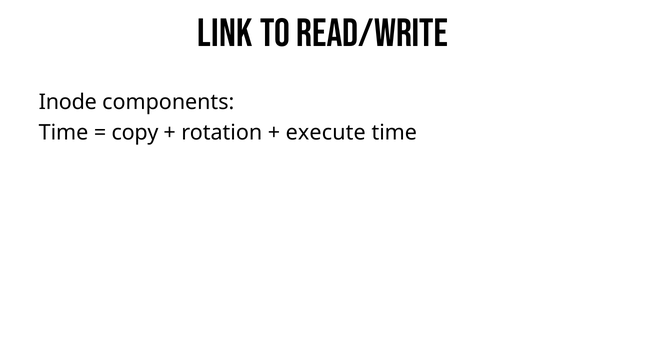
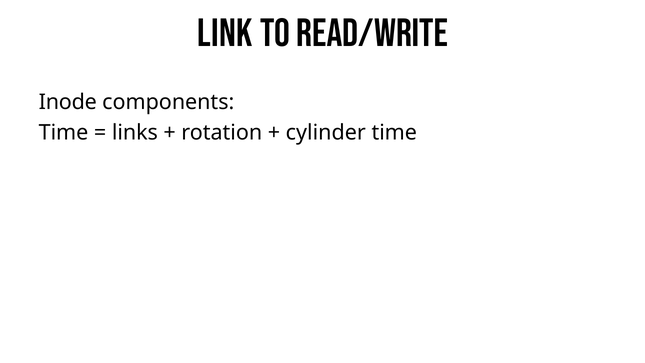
copy: copy -> links (135, 132)
execute: execute -> cylinder (326, 132)
